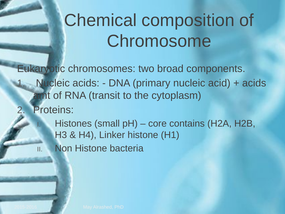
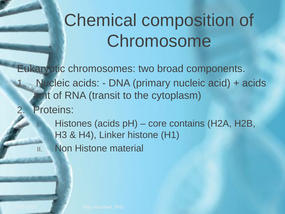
Histones small: small -> acids (107, 123)
bacteria: bacteria -> material (127, 148)
